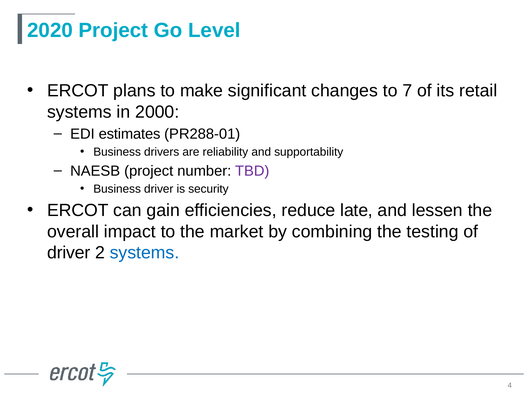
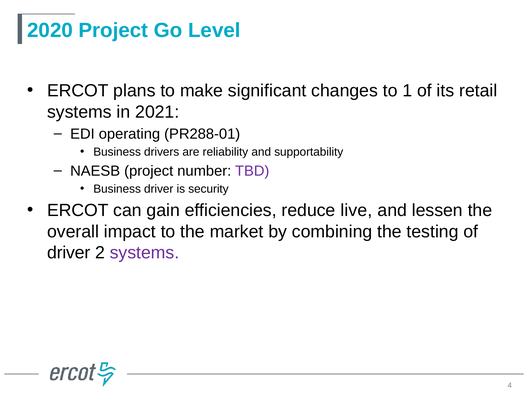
7: 7 -> 1 (407, 91)
2000: 2000 -> 2021 (157, 112)
estimates: estimates -> operating (129, 134)
late: late -> live (356, 211)
systems colour: blue -> purple (145, 253)
